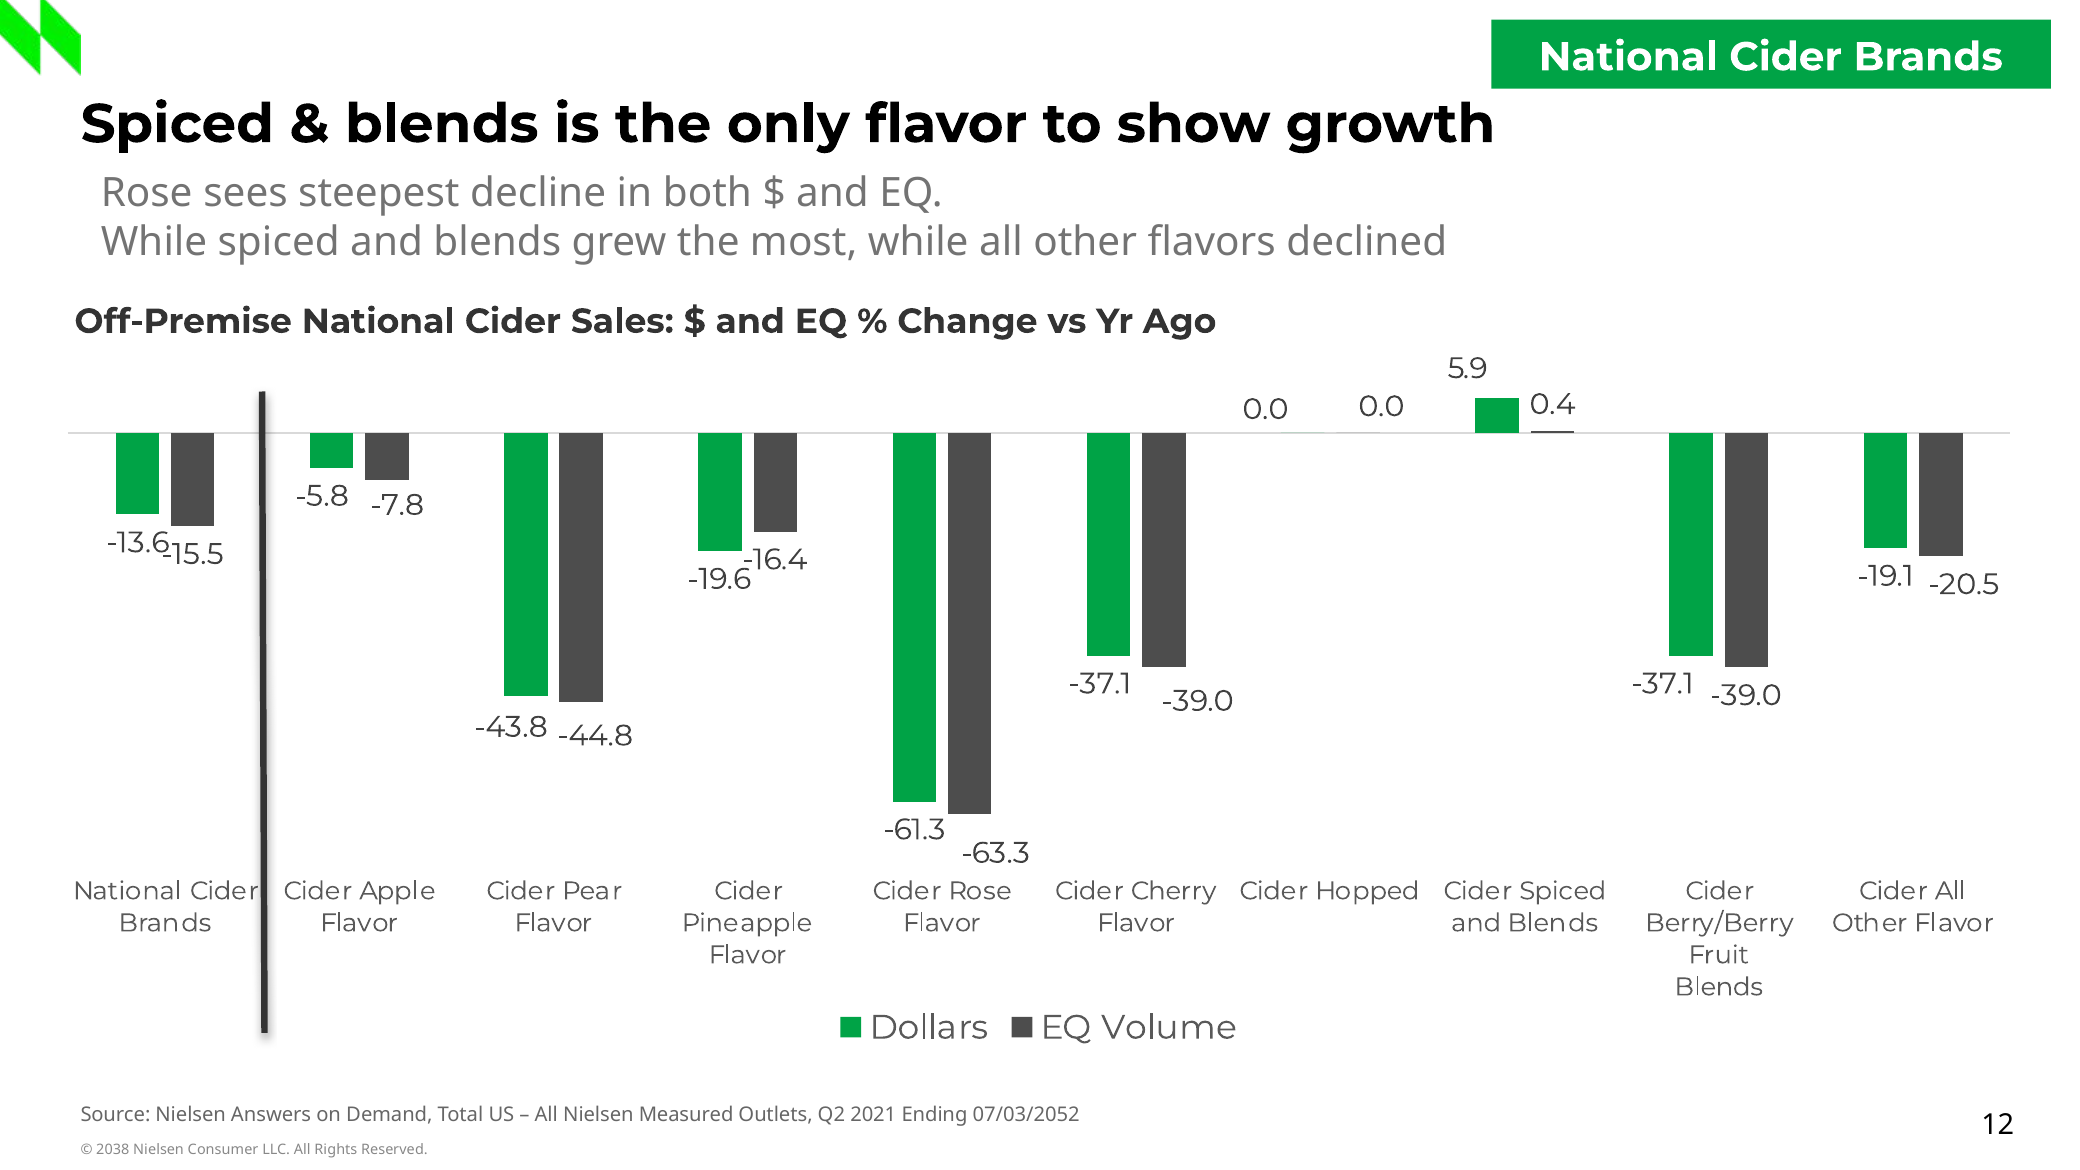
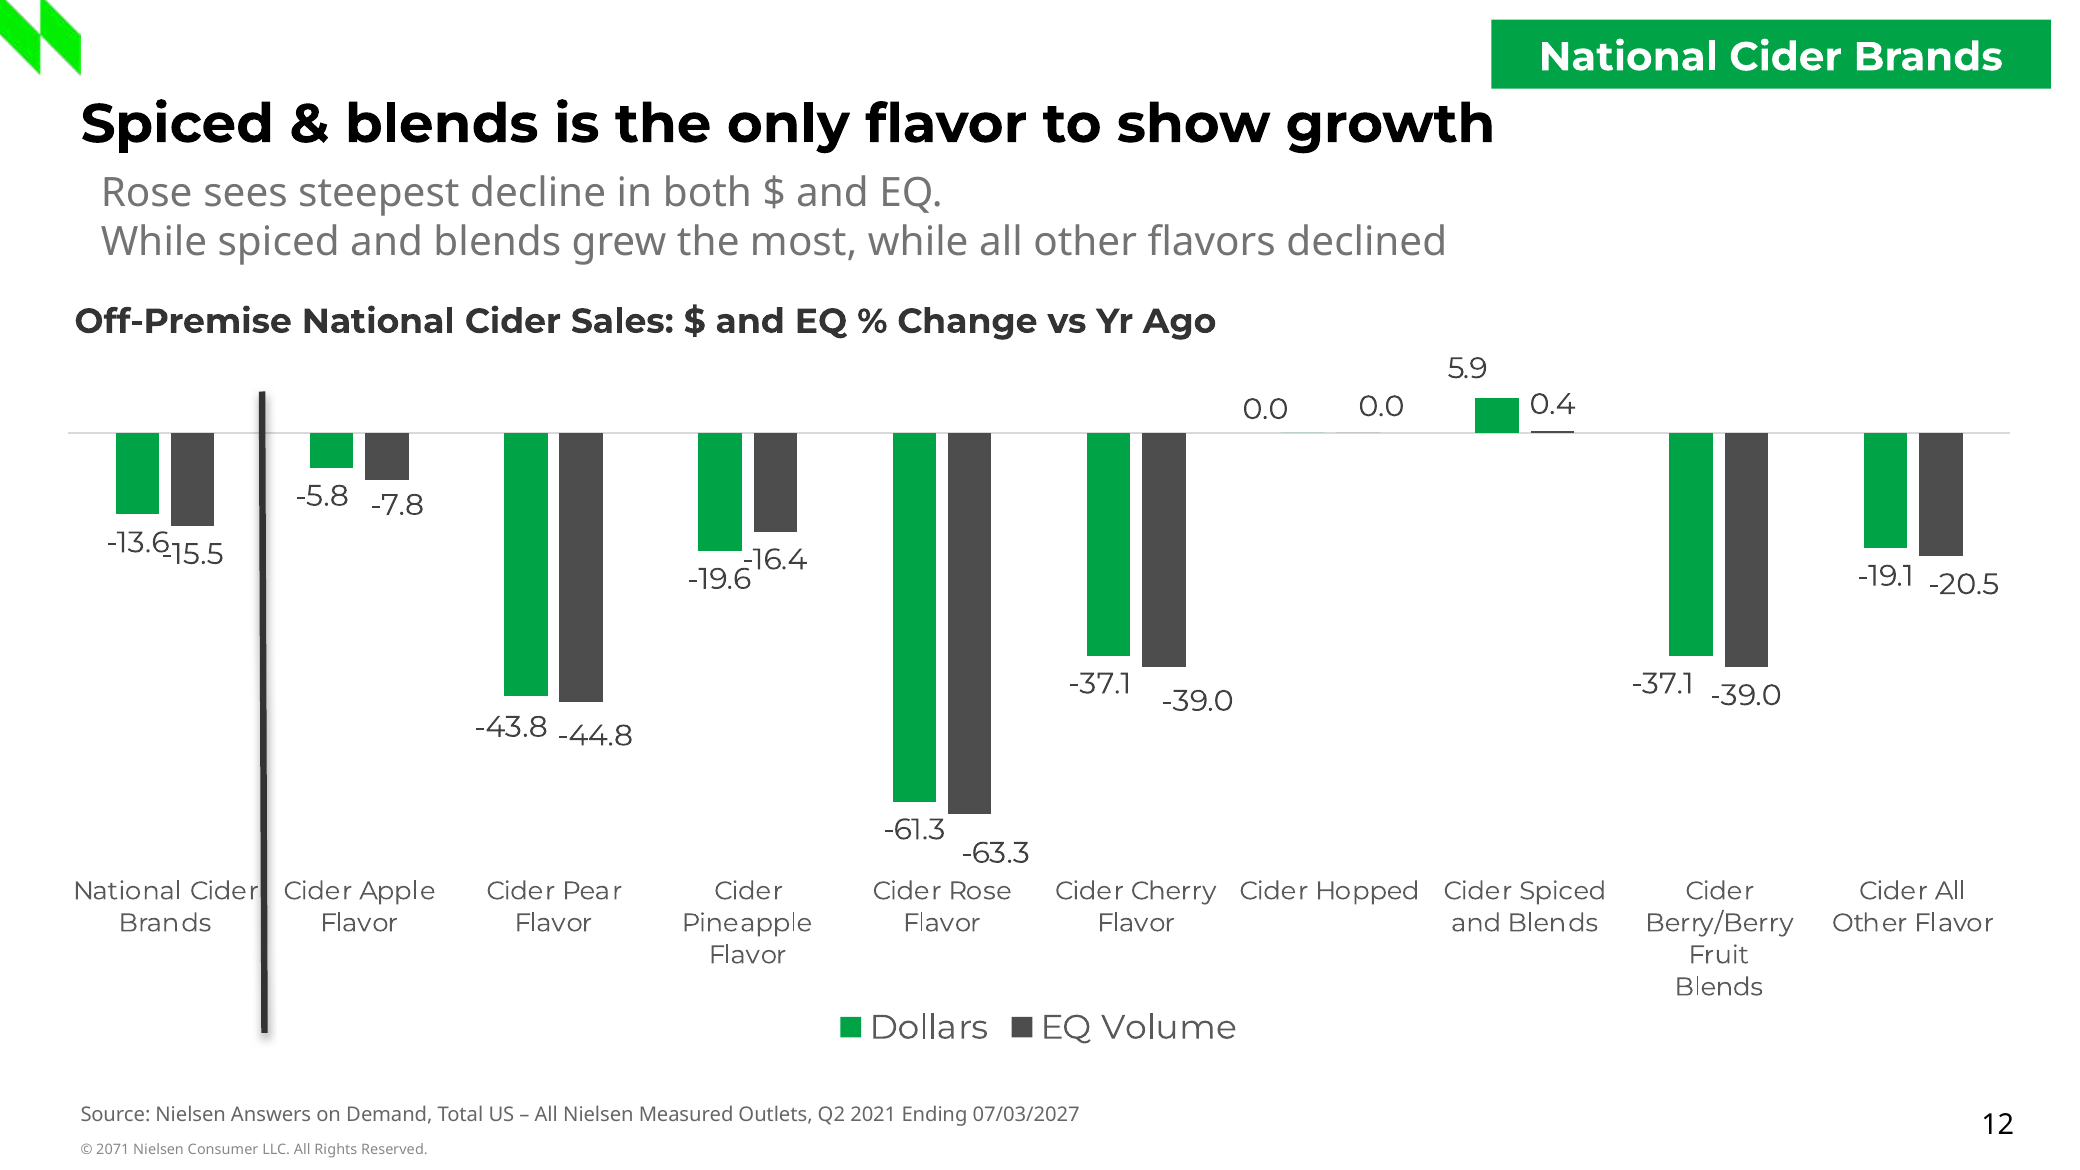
07/03/2052: 07/03/2052 -> 07/03/2027 (1026, 1115)
2038: 2038 -> 2071 (113, 1150)
